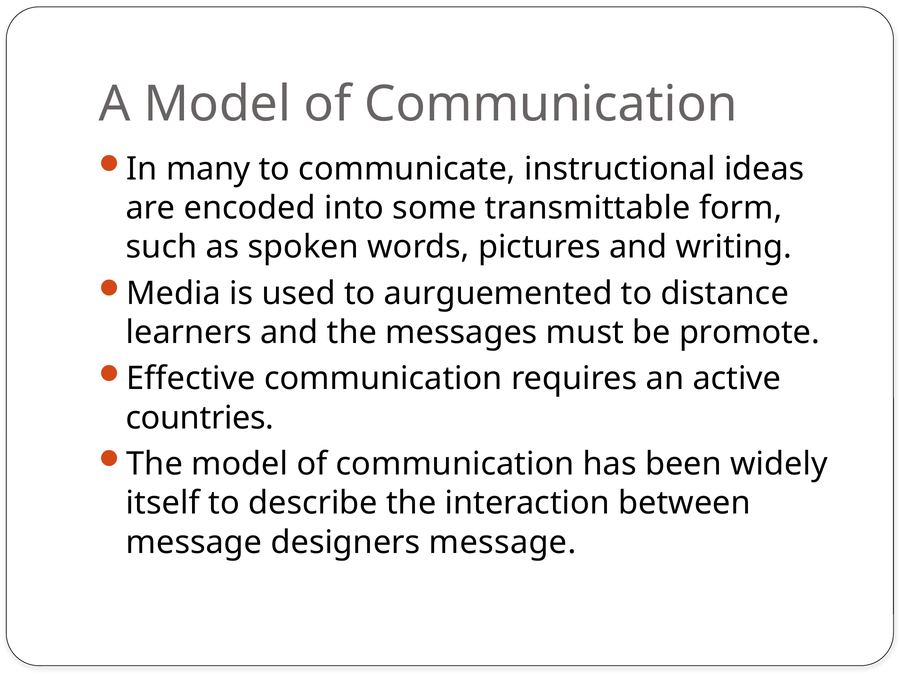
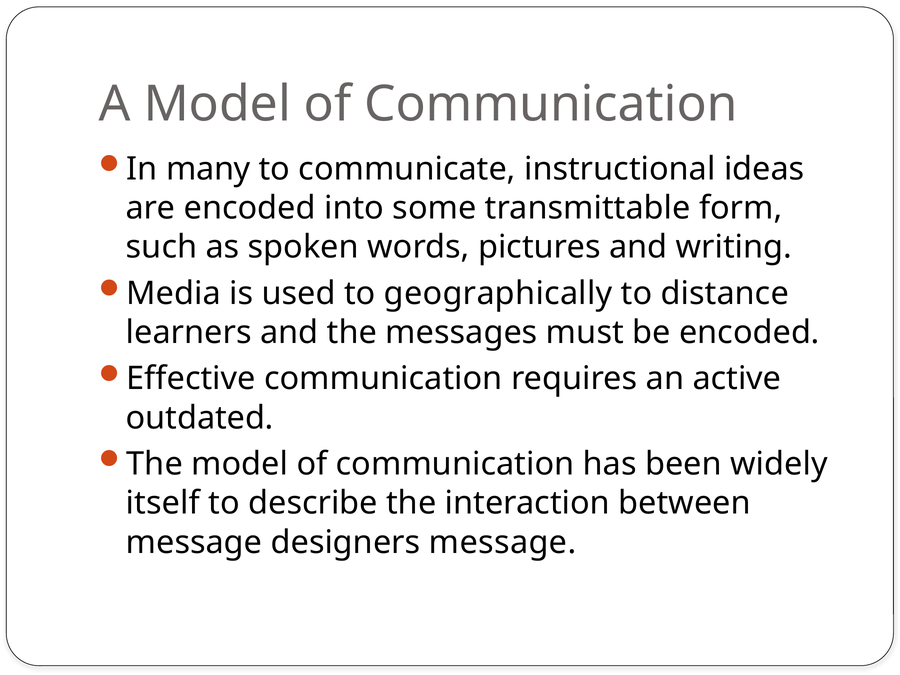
aurguemented: aurguemented -> geographically (498, 293)
be promote: promote -> encoded (749, 332)
countries: countries -> outdated (200, 418)
